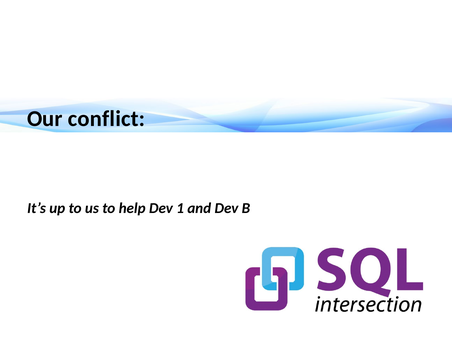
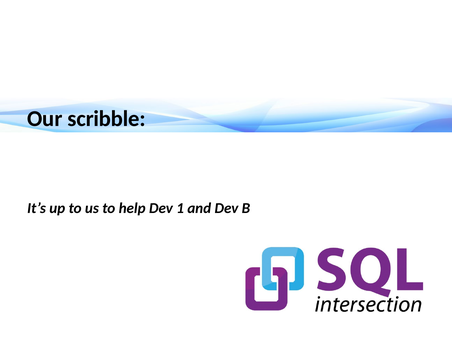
conflict: conflict -> scribble (107, 119)
